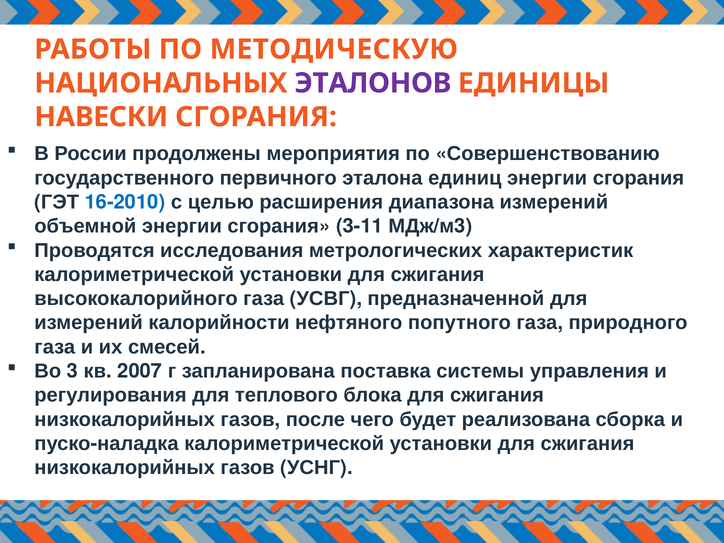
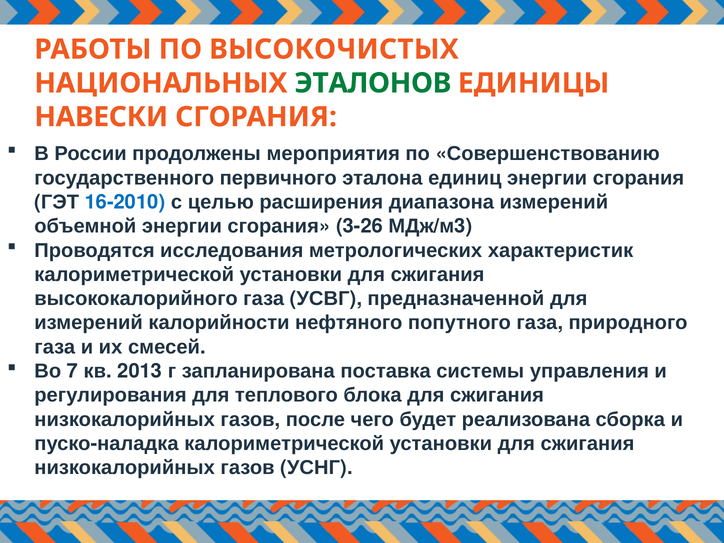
МЕТОДИЧЕСКУЮ: МЕТОДИЧЕСКУЮ -> ВЫСОКОЧИСТЫХ (334, 49)
ЭТАЛОНОВ colour: purple -> green (373, 83)
3-11: 3-11 -> 3-26 (360, 226)
3: 3 -> 7 (72, 371)
2007: 2007 -> 2013 (140, 371)
